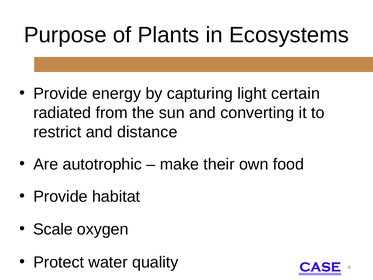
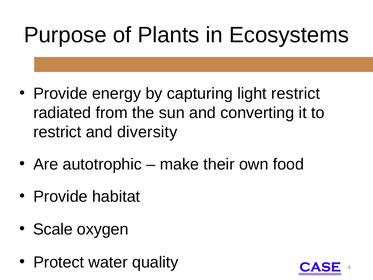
light certain: certain -> restrict (296, 93)
distance: distance -> diversity (147, 132)
